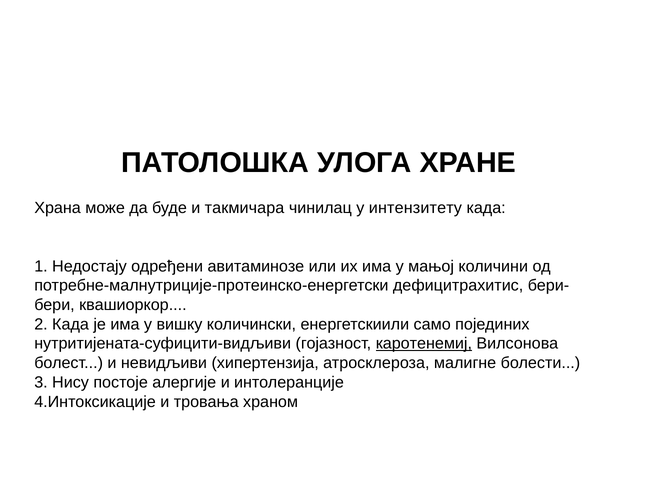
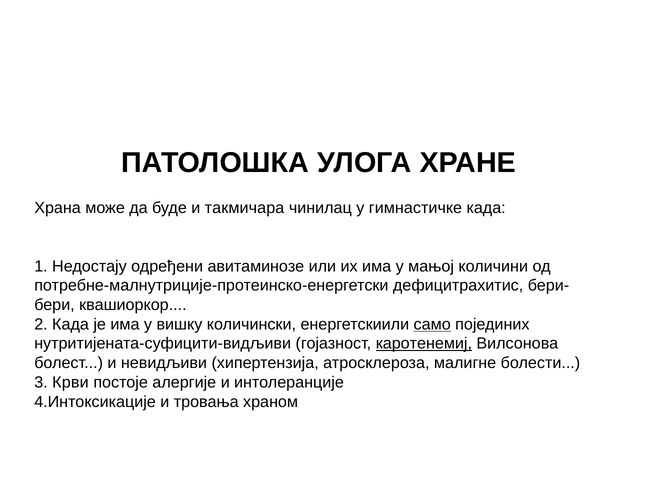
интензитету: интензитету -> гимнастичке (415, 208)
само underline: none -> present (432, 325)
Нису: Нису -> Крви (70, 383)
